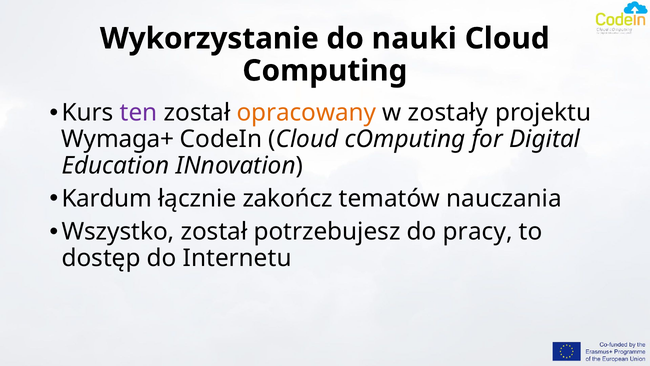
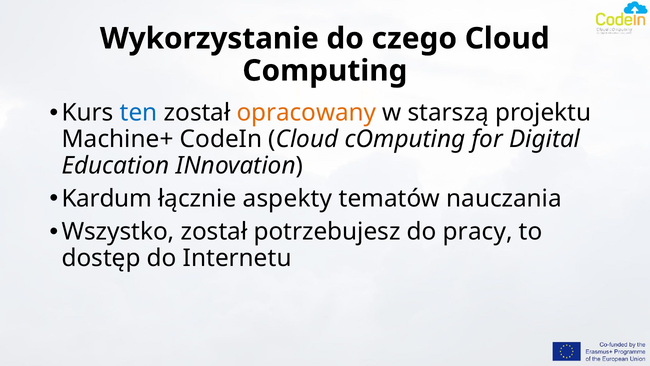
nauki: nauki -> czego (414, 39)
ten colour: purple -> blue (139, 113)
zostały: zostały -> starszą (448, 113)
Wymaga+: Wymaga+ -> Machine+ (118, 139)
zakończ: zakończ -> aspekty (287, 199)
